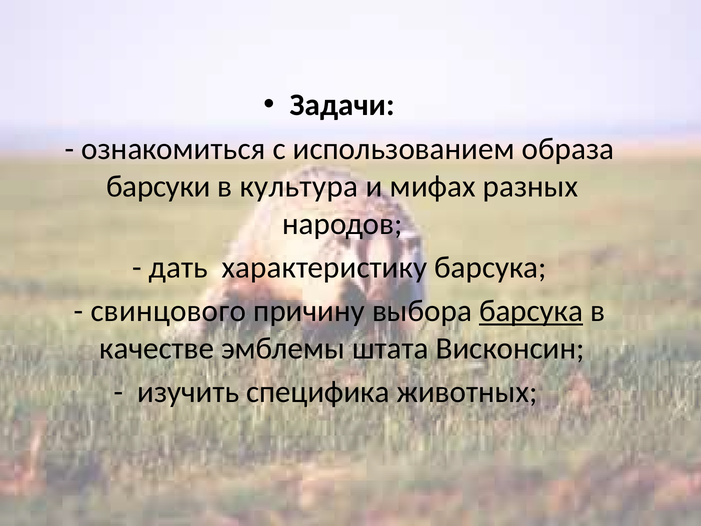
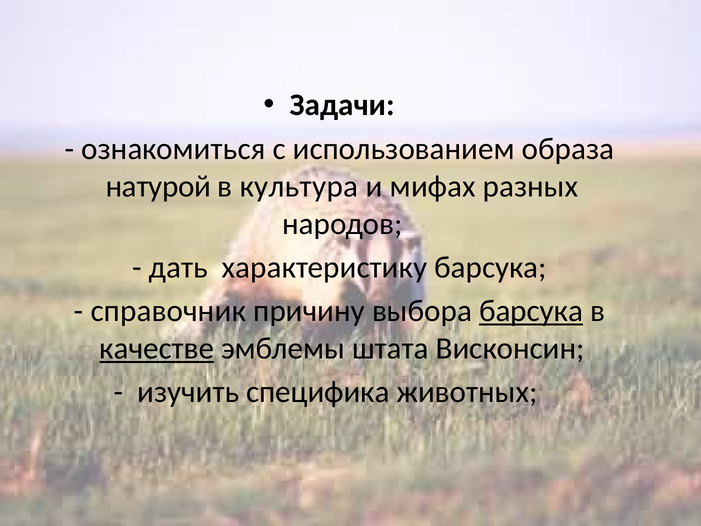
барсуки: барсуки -> натурой (158, 186)
свинцового: свинцового -> справочник (168, 311)
качестве underline: none -> present (157, 348)
